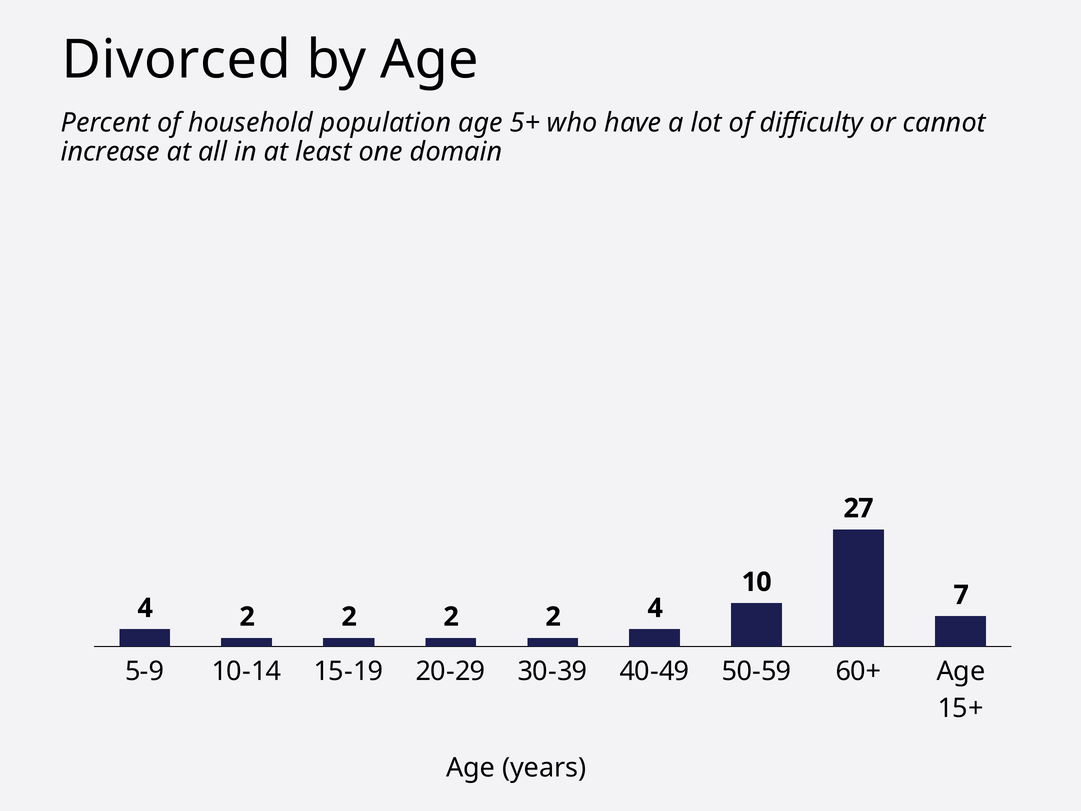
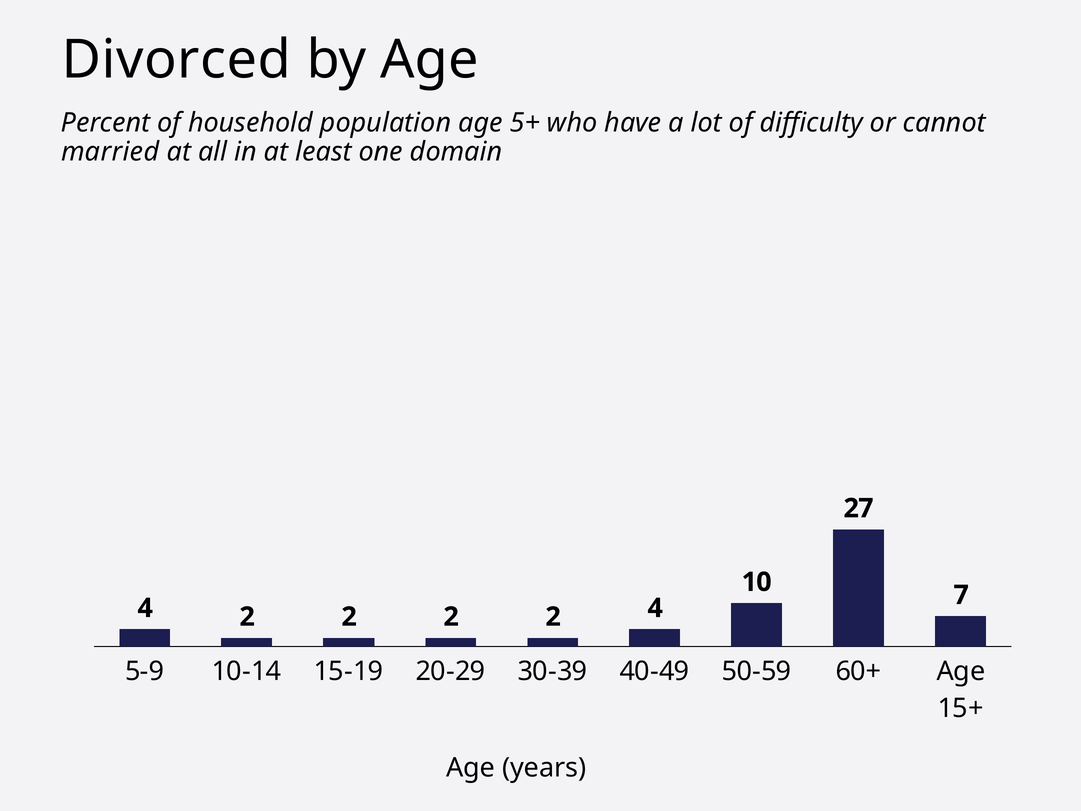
increase: increase -> married (110, 152)
